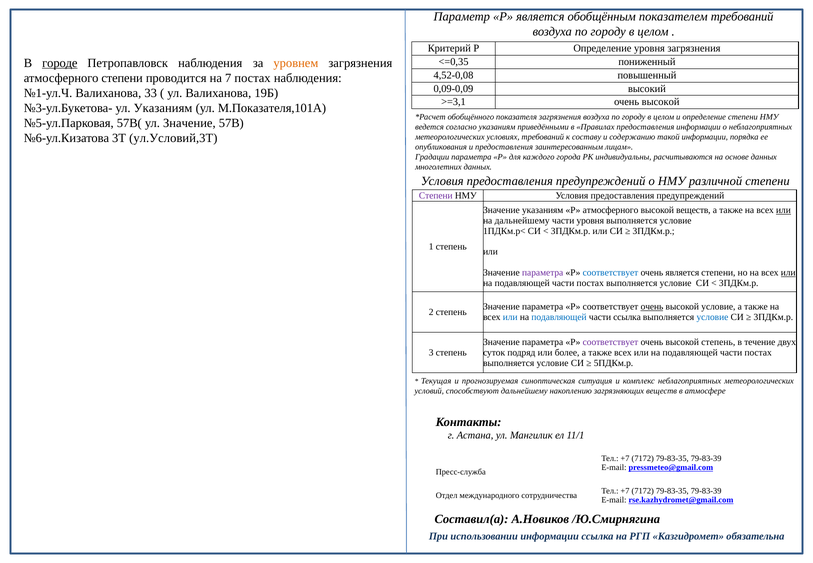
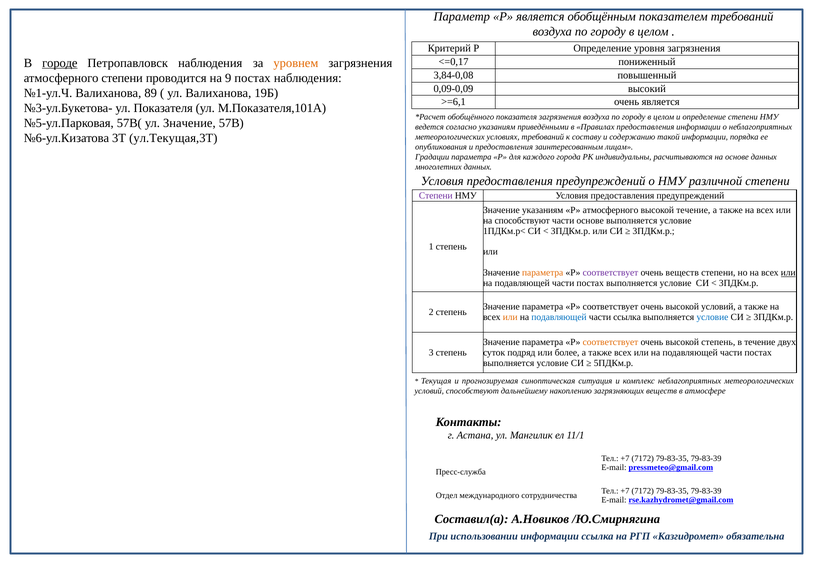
<=0,35: <=0,35 -> <=0,17 (454, 62)
4,52-0,08: 4,52-0,08 -> 3,84-0,08 (453, 75)
7: 7 -> 9 (228, 78)
33: 33 -> 89 (151, 93)
>=3,1: >=3,1 -> >=6,1 (453, 102)
высокой: высокой -> является (661, 102)
ул Указаниям: Указаниям -> Показателя (163, 108)
ул.Условий,3Т: ул.Условий,3Т -> ул.Текущая,3Т (173, 138)
высокой веществ: веществ -> течение (693, 210)
или underline: present -> none (783, 210)
на дальнейшему: дальнейшему -> способствуют (522, 220)
части уровня: уровня -> основе (590, 220)
параметра colour: purple -> orange (543, 272)
соответствует colour: blue -> purple (611, 272)
очень является: является -> веществ (682, 272)
очень underline: present -> none (652, 307)
высокой условие: условие -> условий (718, 307)
или colour: blue -> orange (510, 317)
соответствует colour: purple -> orange (611, 342)
